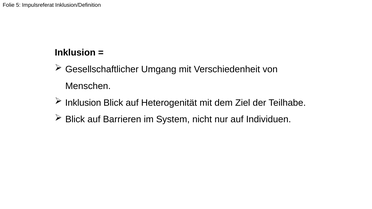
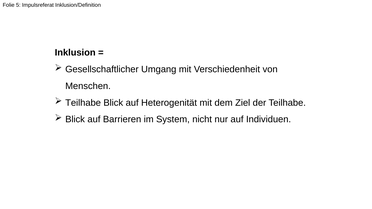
Inklusion: Inklusion -> Teilhabe (83, 103)
